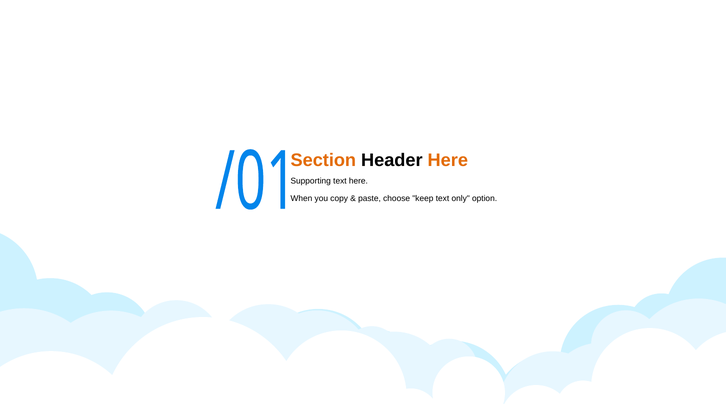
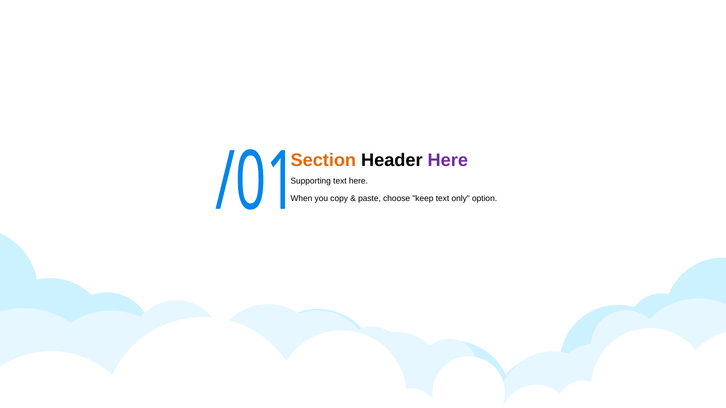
Here colour: orange -> purple (448, 160)
